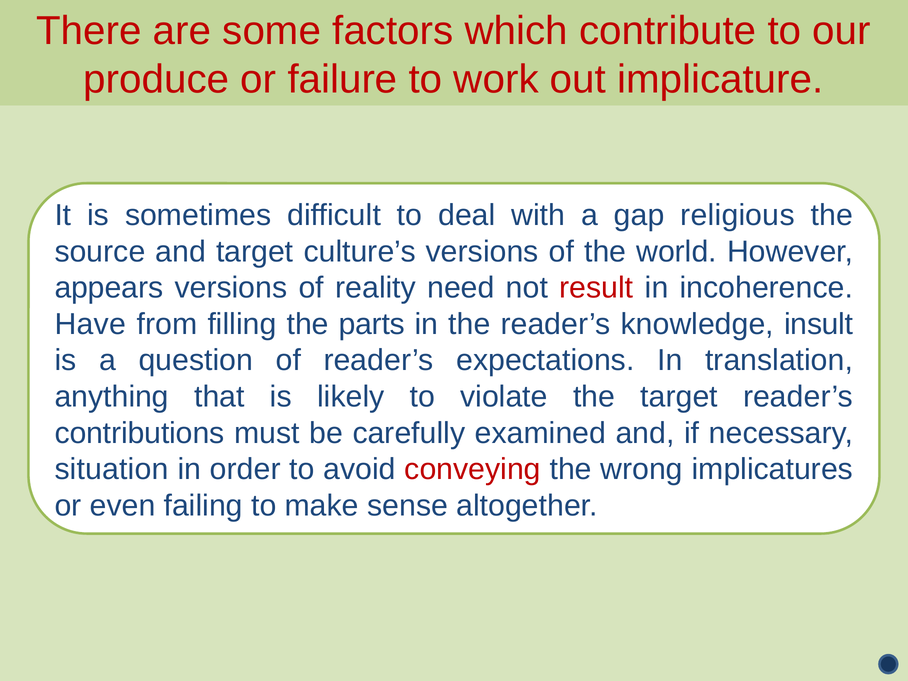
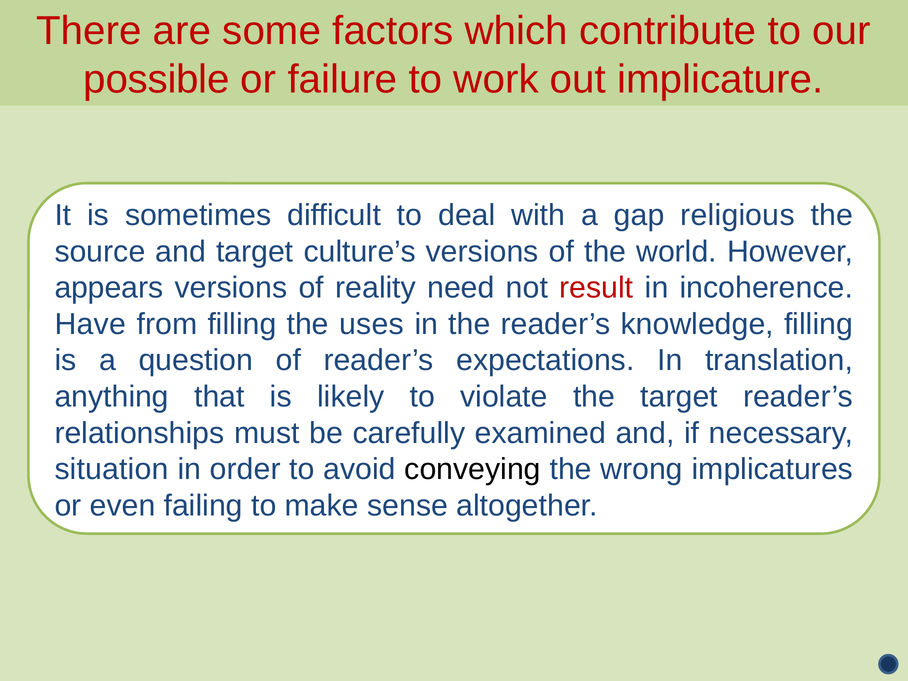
produce: produce -> possible (156, 79)
parts: parts -> uses (372, 324)
knowledge insult: insult -> filling (818, 324)
contributions: contributions -> relationships (139, 433)
conveying colour: red -> black (473, 469)
